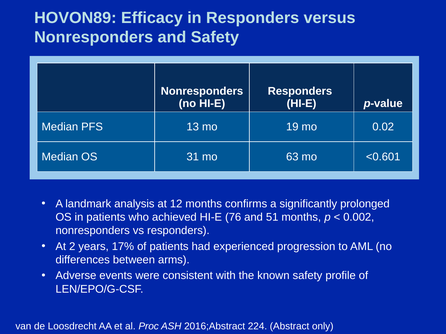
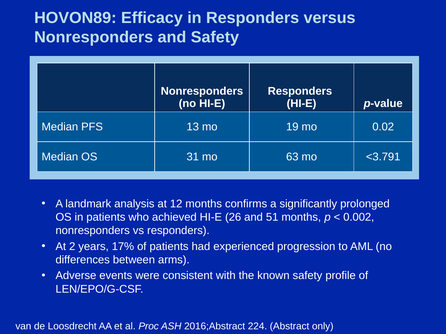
<0.601: <0.601 -> <3.791 (383, 157)
76: 76 -> 26 (233, 218)
